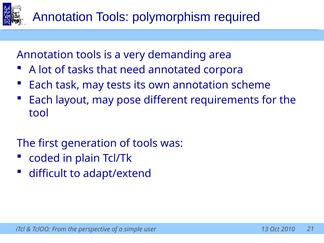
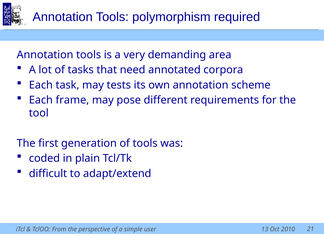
layout: layout -> frame (72, 100)
